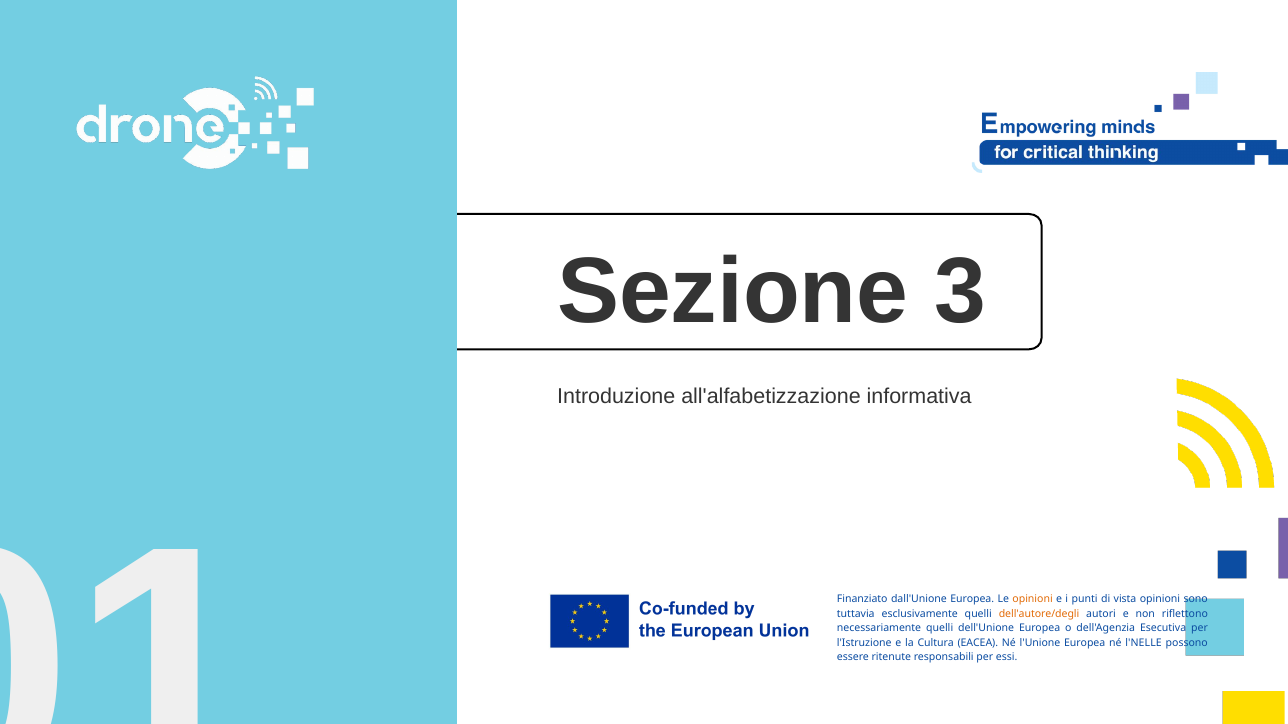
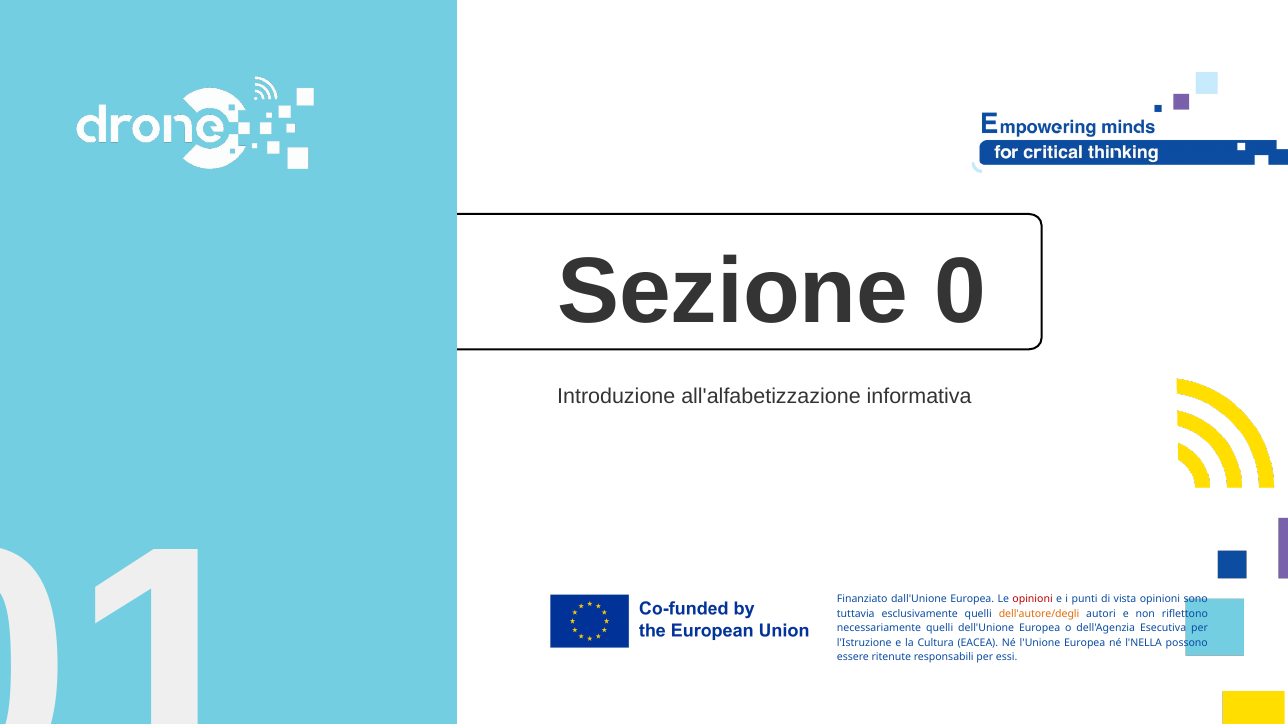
3: 3 -> 0 (960, 292)
opinioni colour: orange -> red (1033, 599)
l'NELLE: l'NELLE -> l'NELLA (1144, 643)
